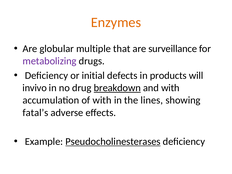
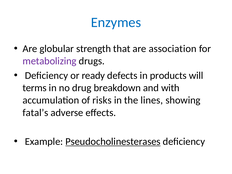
Enzymes colour: orange -> blue (116, 22)
multiple: multiple -> strength (94, 49)
surveillance: surveillance -> association (173, 49)
initial: initial -> ready (93, 75)
invivo: invivo -> terms (35, 88)
breakdown underline: present -> none (117, 88)
of with: with -> risks (102, 100)
